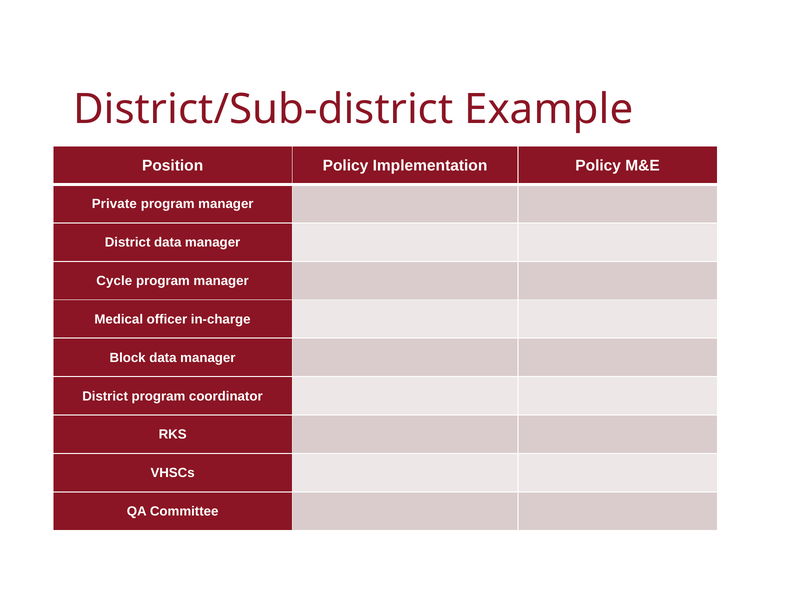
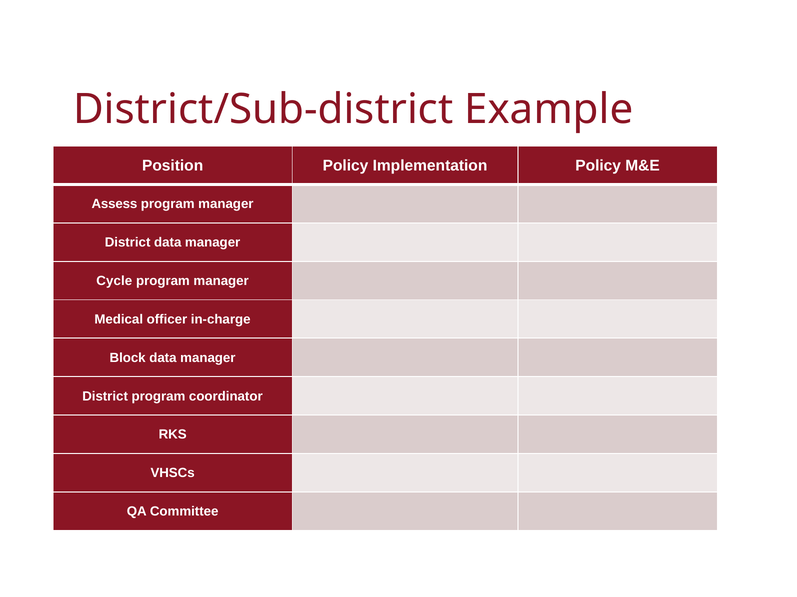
Private: Private -> Assess (114, 204)
